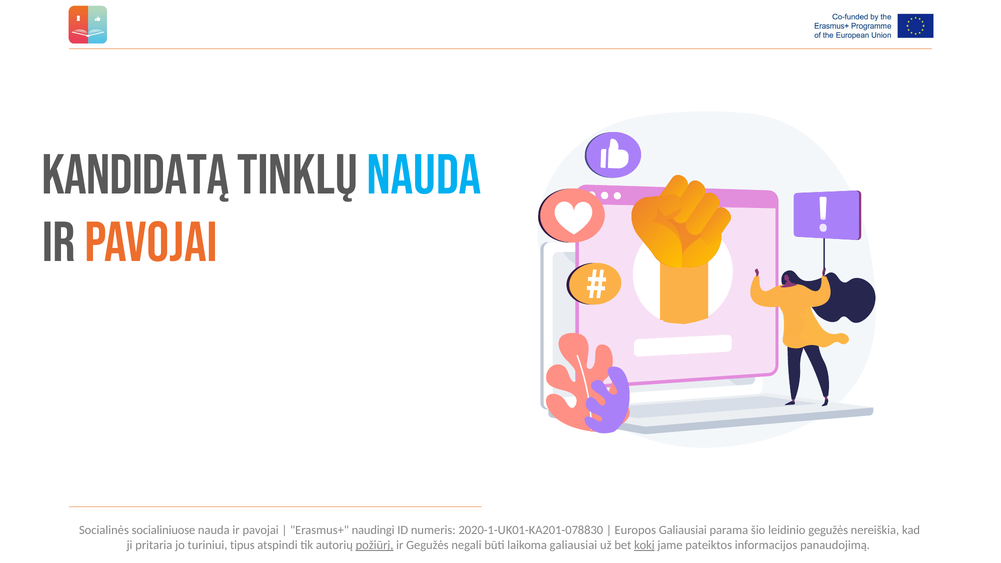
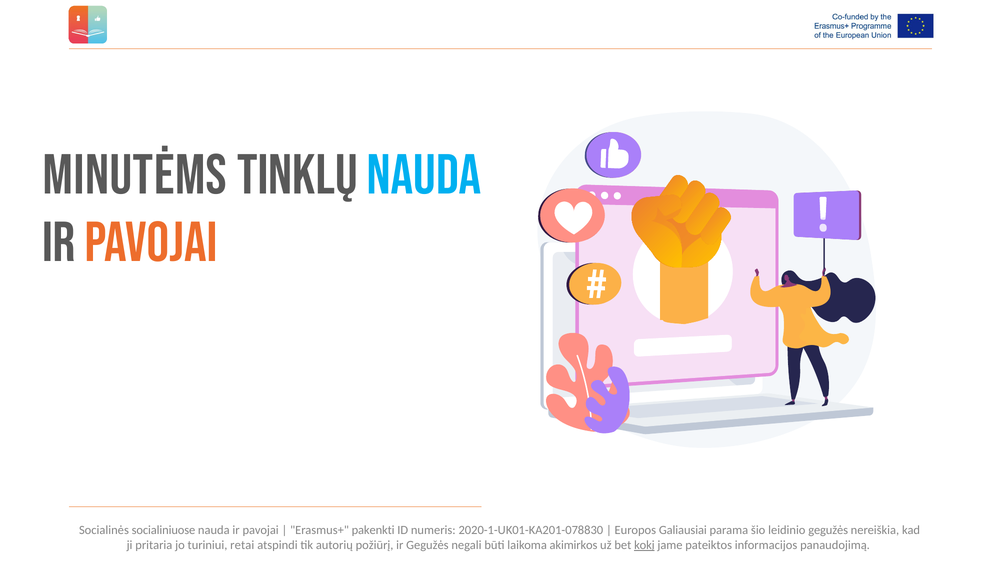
Kandidatą: Kandidatą -> Minutėms (135, 175)
naudingi: naudingi -> pakenkti (373, 530)
tipus: tipus -> retai (242, 545)
požiūrį underline: present -> none (375, 545)
laikoma galiausiai: galiausiai -> akimirkos (574, 545)
